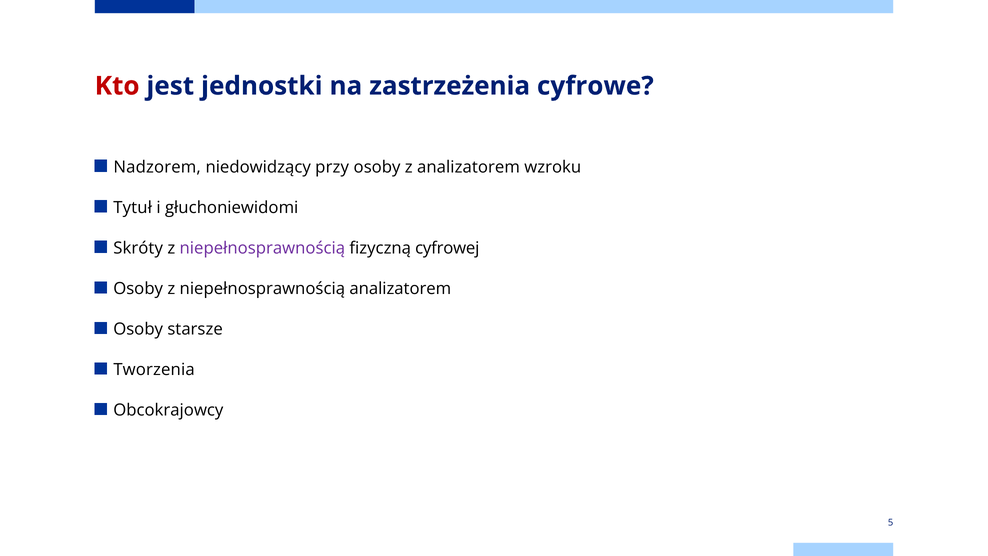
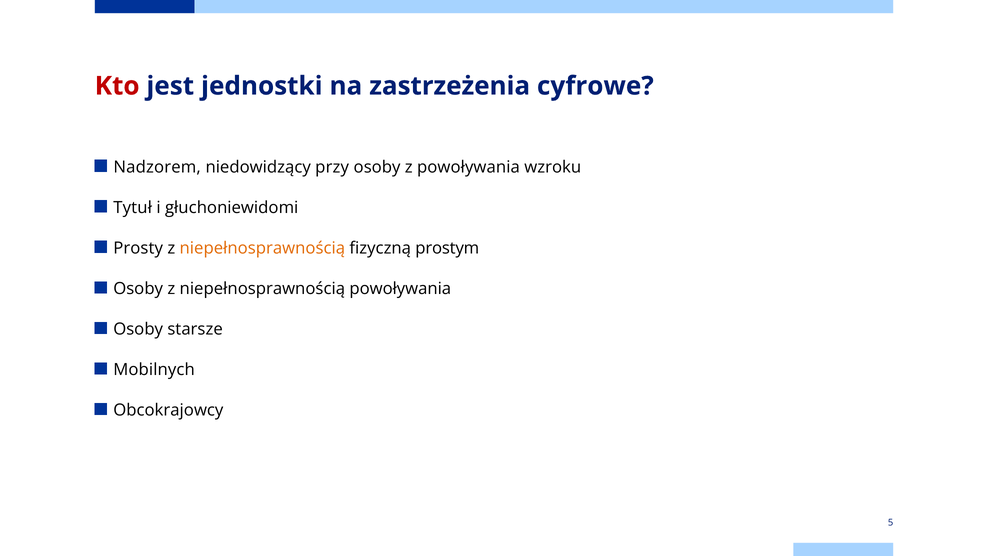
z analizatorem: analizatorem -> powoływania (468, 167)
Skróty: Skróty -> Prosty (138, 248)
niepełnosprawnością colour: purple -> orange (262, 248)
cyfrowej: cyfrowej -> prostym (447, 248)
niepełnosprawnością analizatorem: analizatorem -> powoływania (400, 289)
Tworzenia: Tworzenia -> Mobilnych (154, 370)
